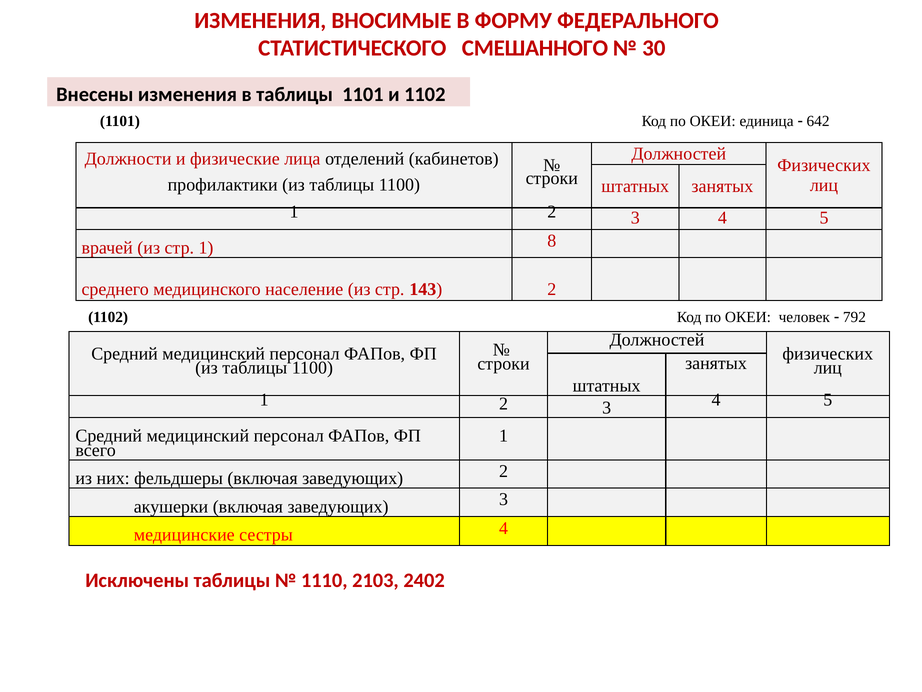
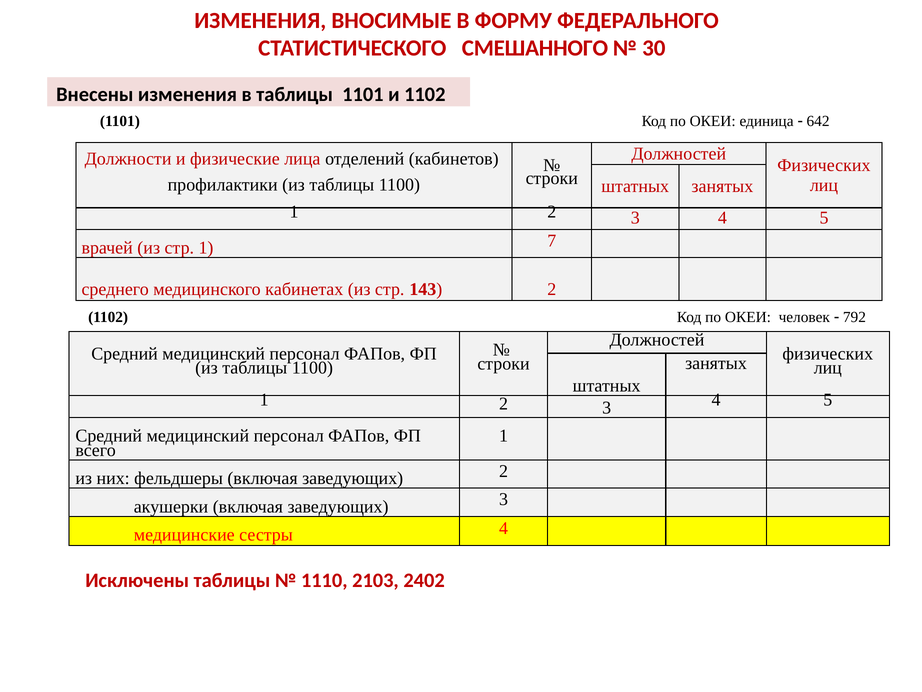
8: 8 -> 7 (552, 241)
население: население -> кабинетах (304, 289)
